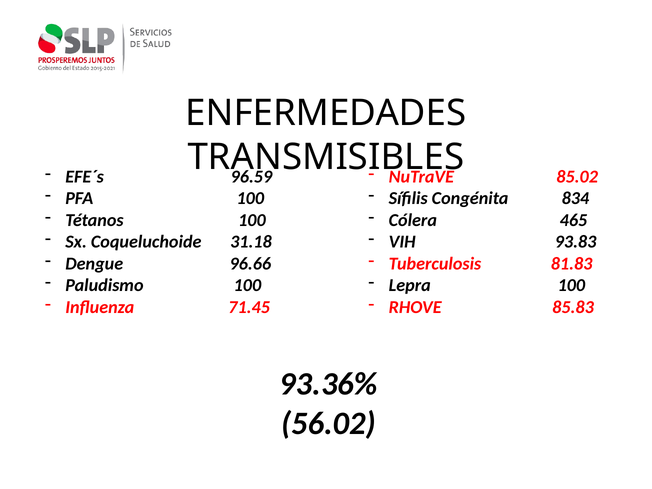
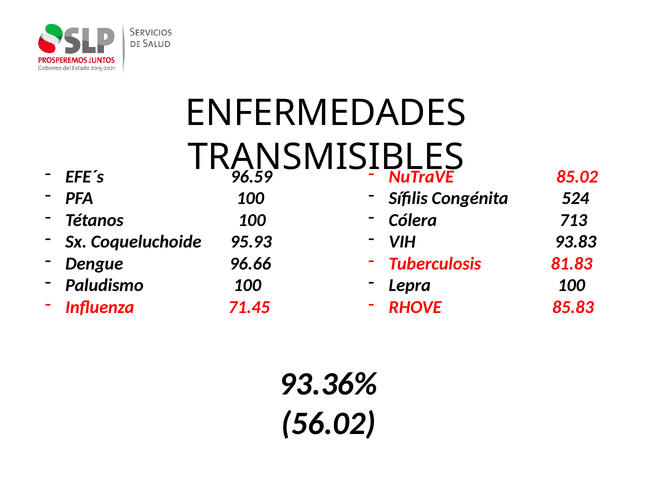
834: 834 -> 524 (575, 198)
465: 465 -> 713 (573, 220)
31.18: 31.18 -> 95.93 (251, 242)
